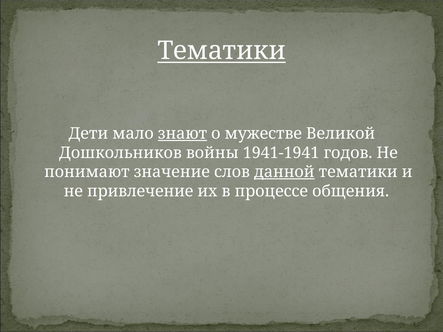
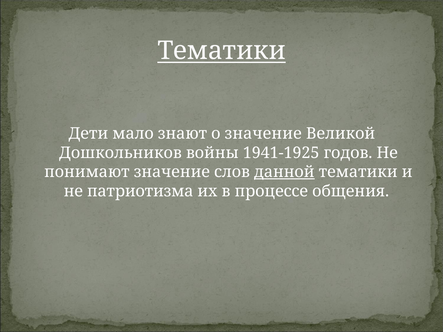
знают underline: present -> none (182, 134)
о мужестве: мужестве -> значение (263, 134)
1941-1941: 1941-1941 -> 1941-1925 (281, 153)
привлечение: привлечение -> патриотизма (140, 191)
